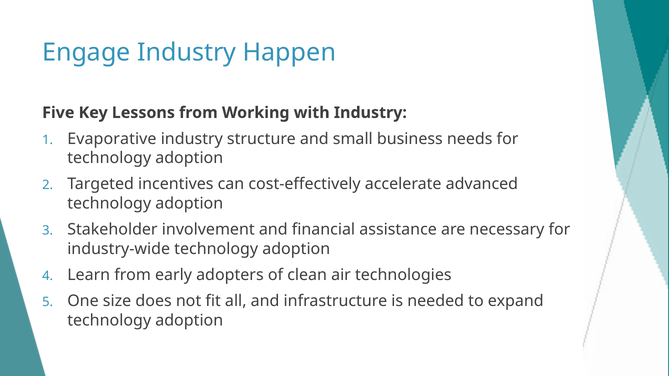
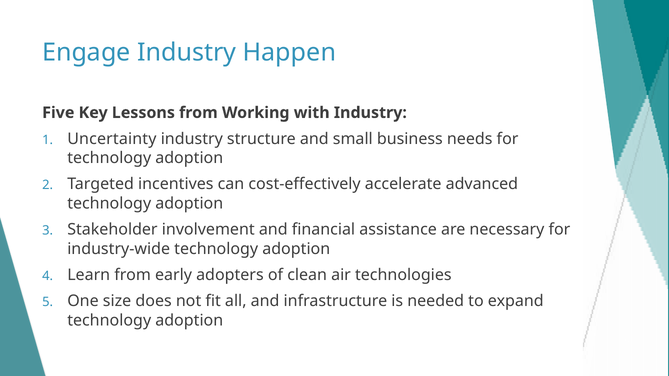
Evaporative: Evaporative -> Uncertainty (112, 139)
